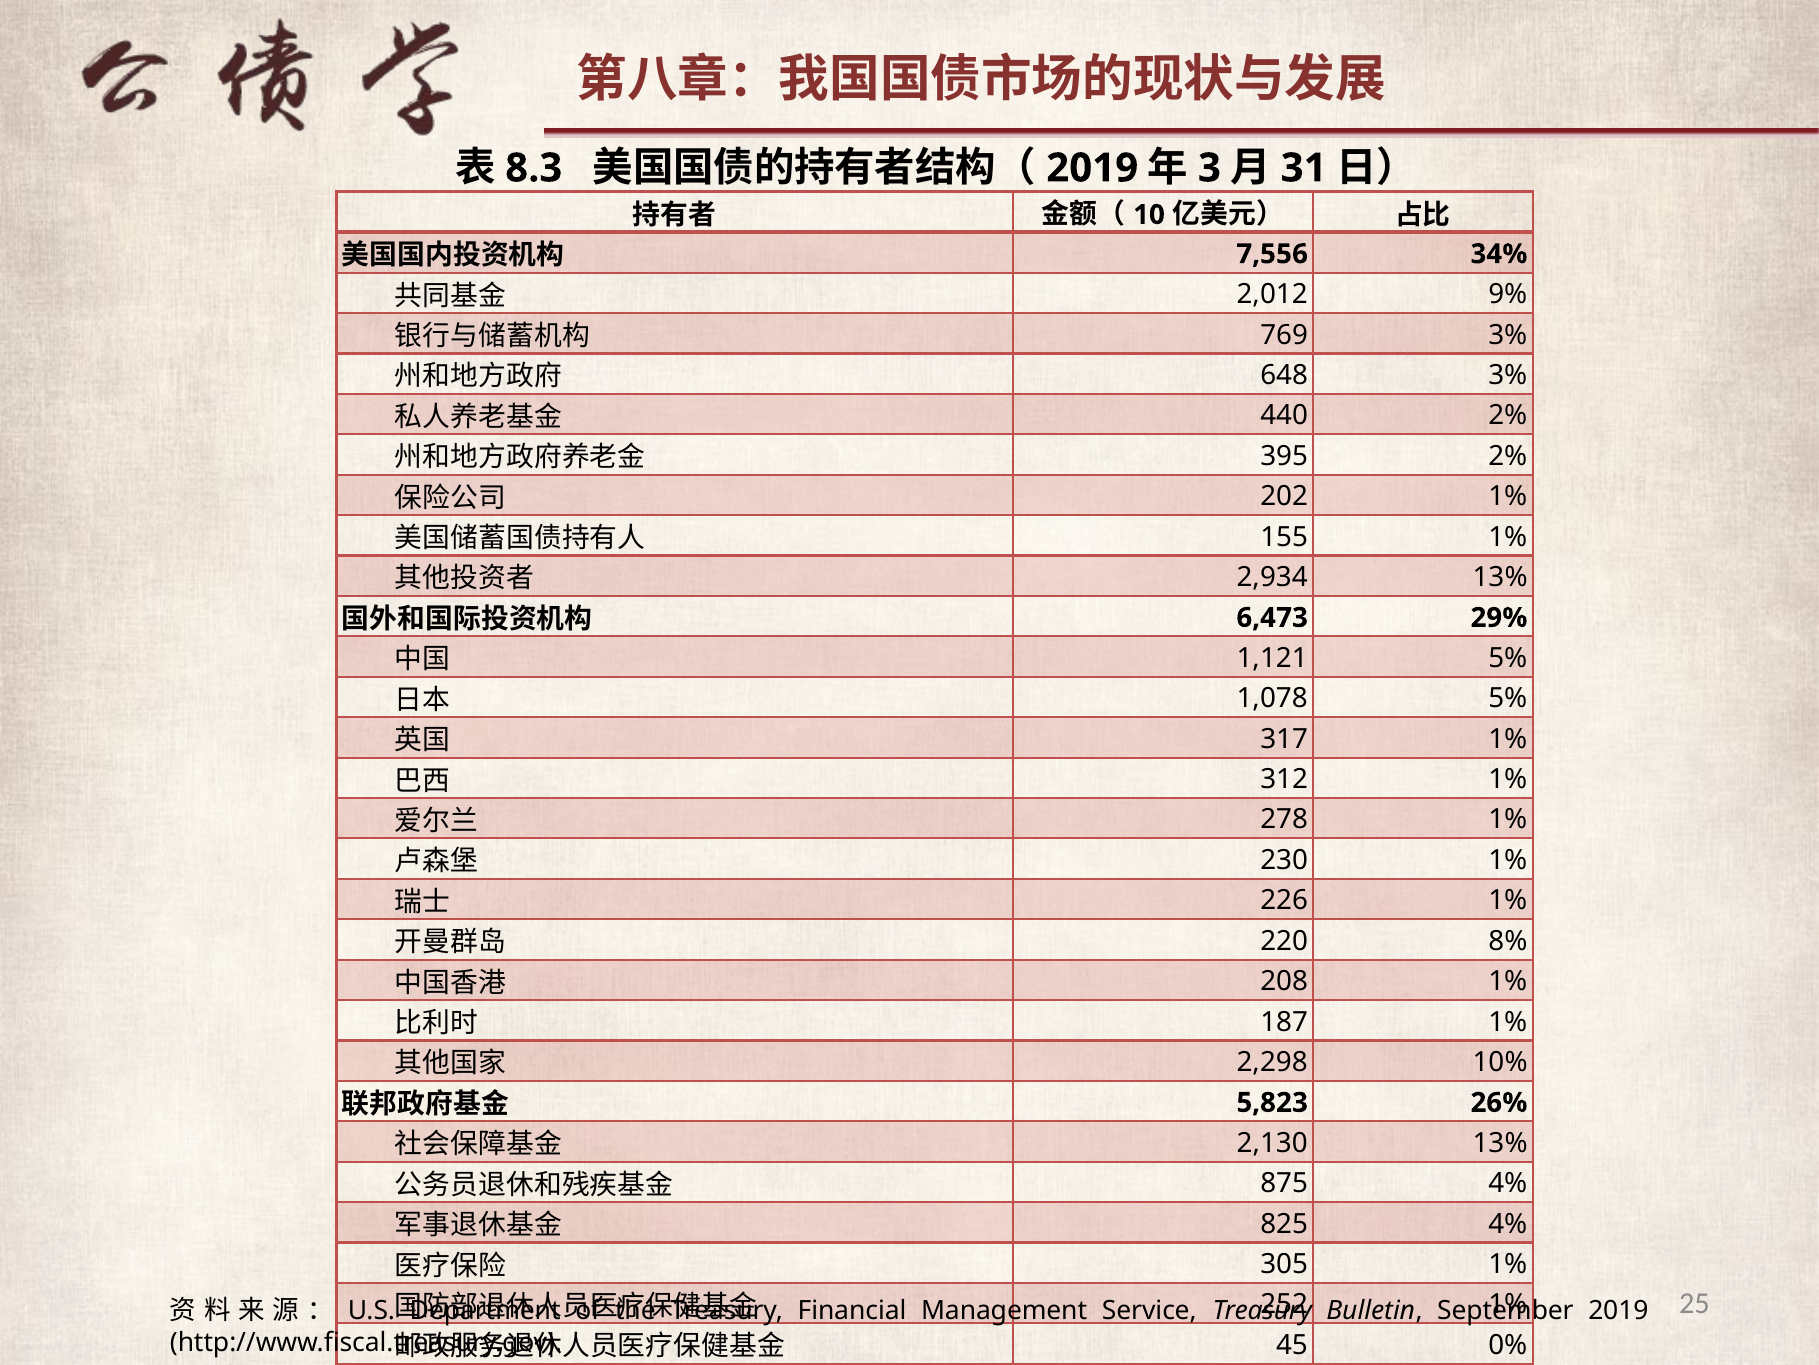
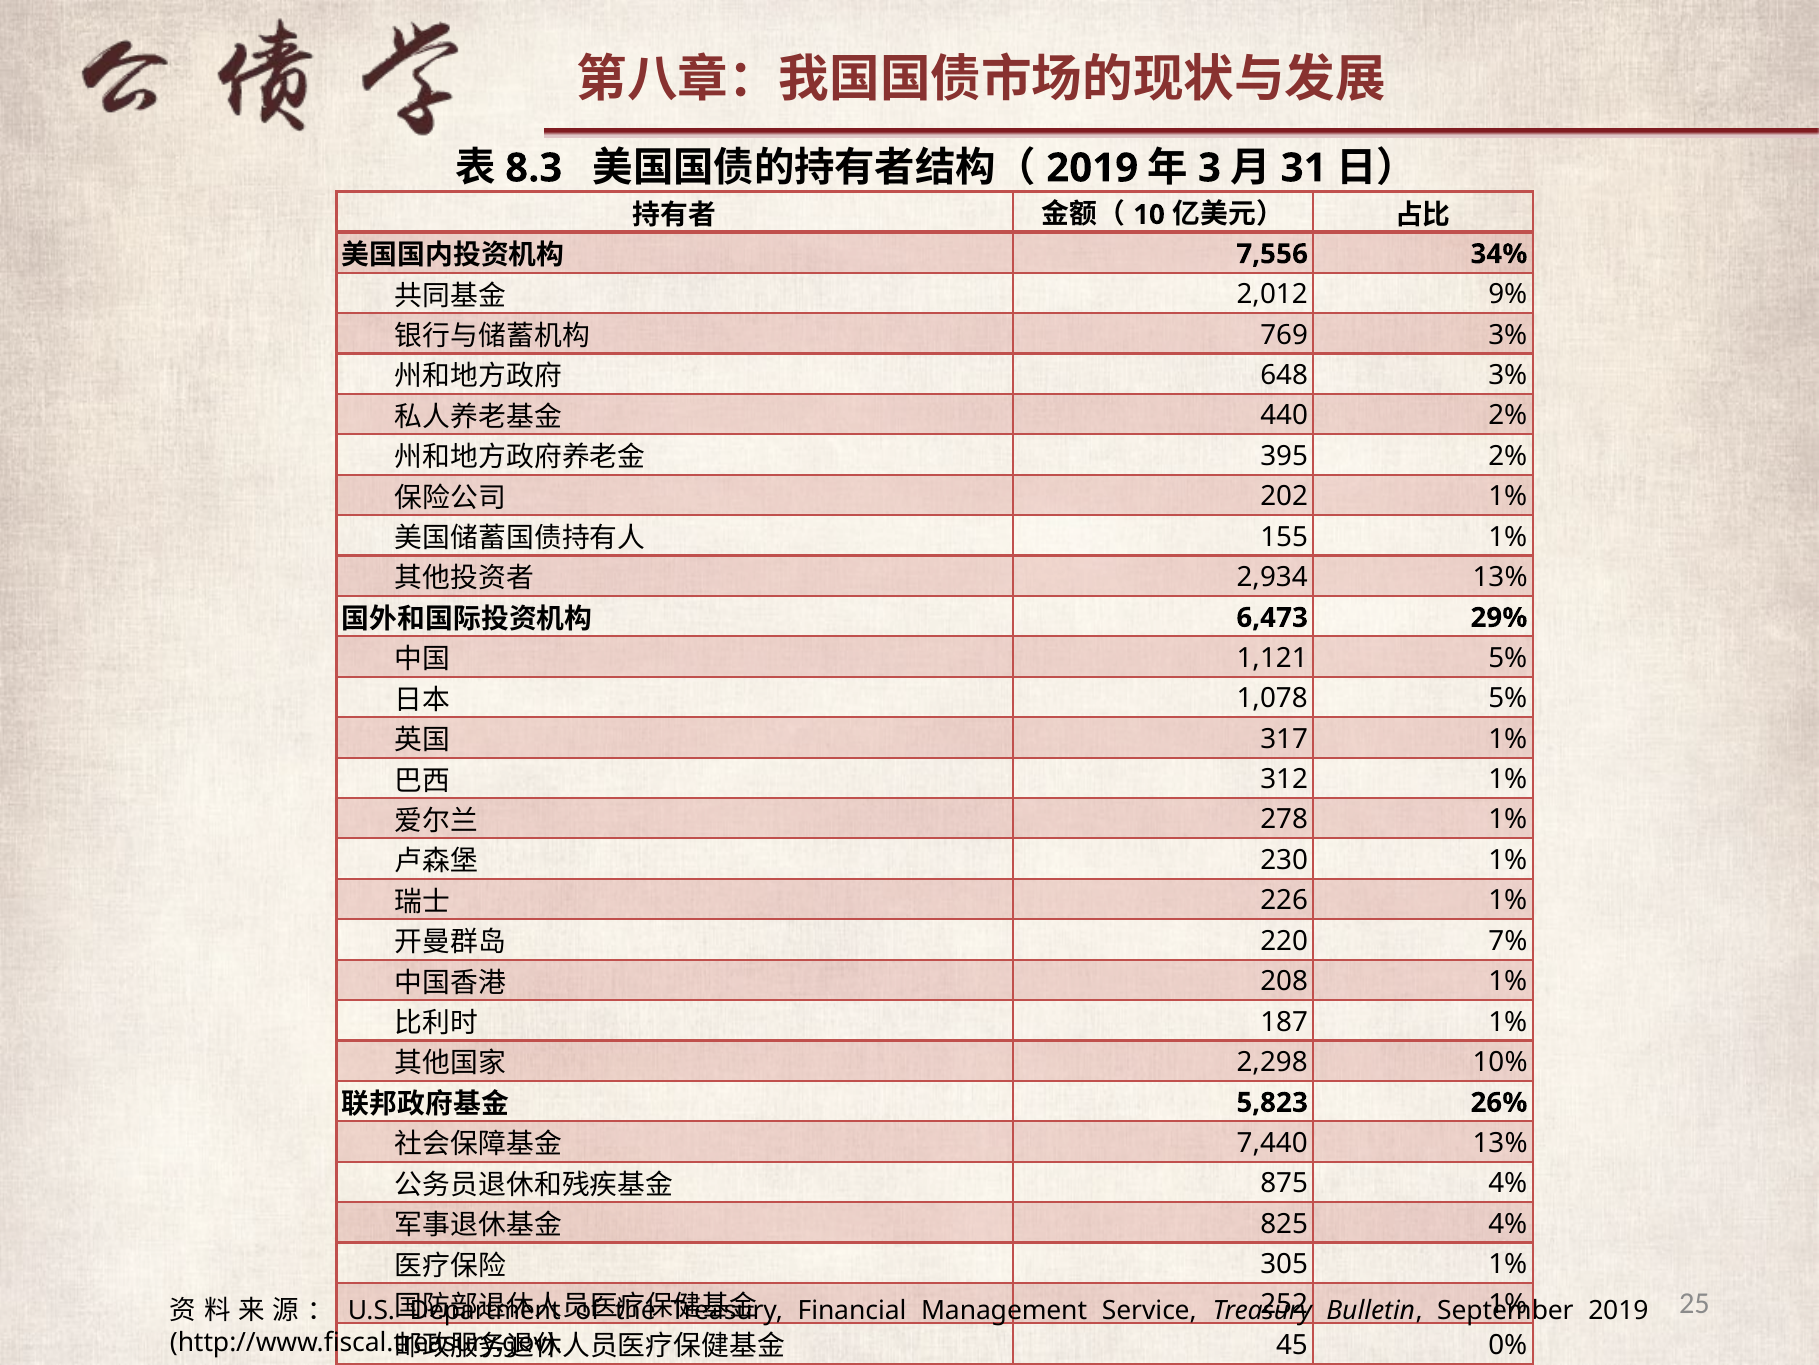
8%: 8% -> 7% (1508, 941)
2,130: 2,130 -> 7,440 (1272, 1142)
